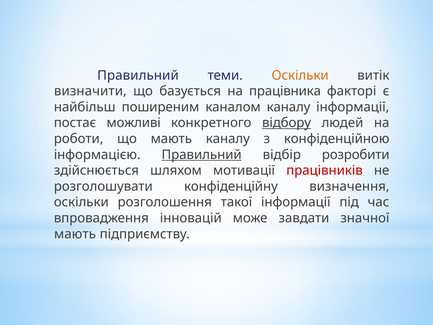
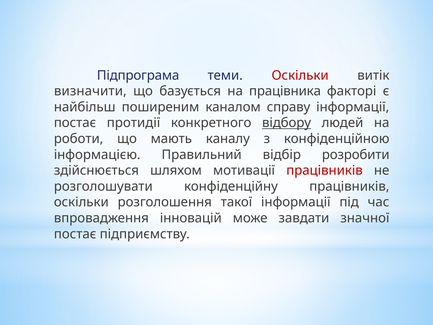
Правильний: Правильний -> Підпрограма (138, 75)
Оскільки colour: orange -> red (300, 75)
каналом каналу: каналу -> справу (289, 107)
можливі: можливі -> протидії (134, 123)
Правильний underline: present -> none (202, 155)
конфіденційну визначення: визначення -> працівників (349, 186)
мають: мають -> постає (75, 234)
